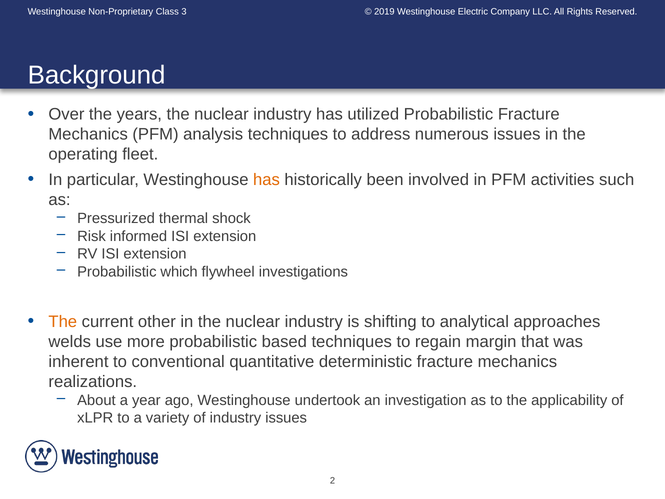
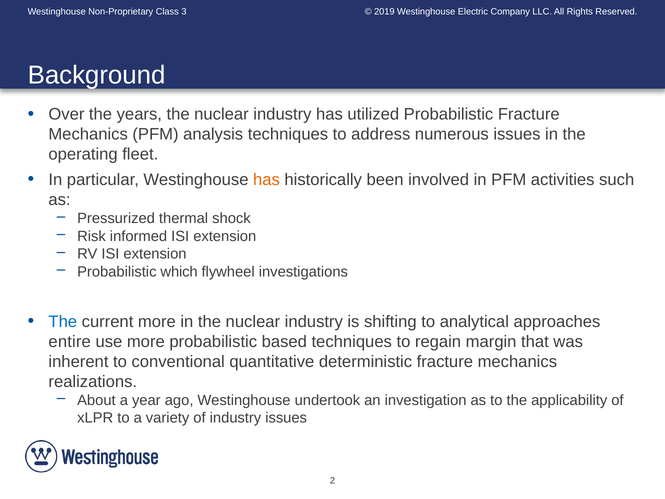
The colour: orange -> blue (63, 322)
current other: other -> more (157, 322)
welds: welds -> entire (70, 342)
